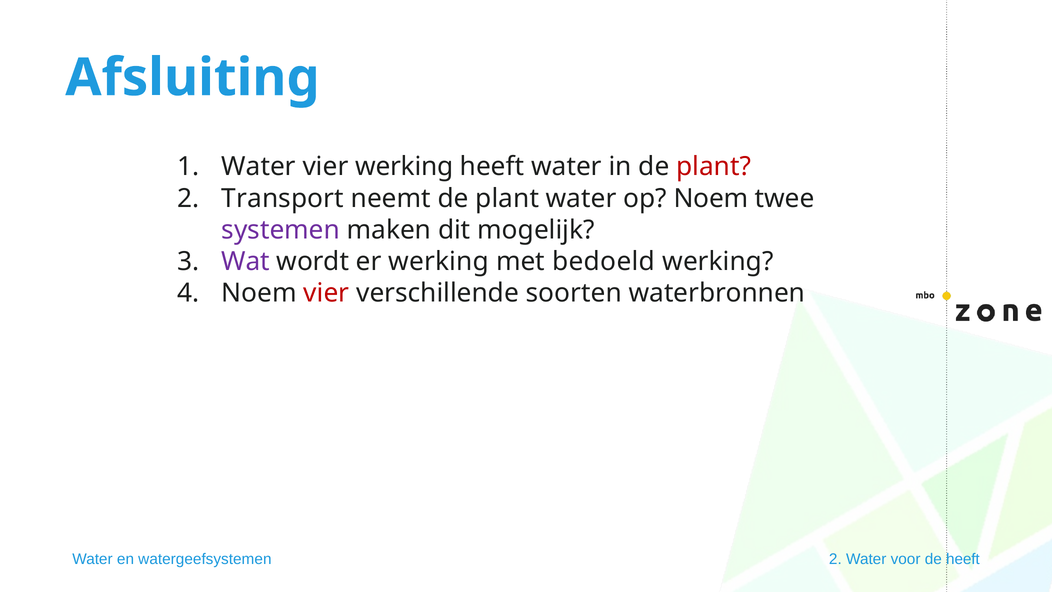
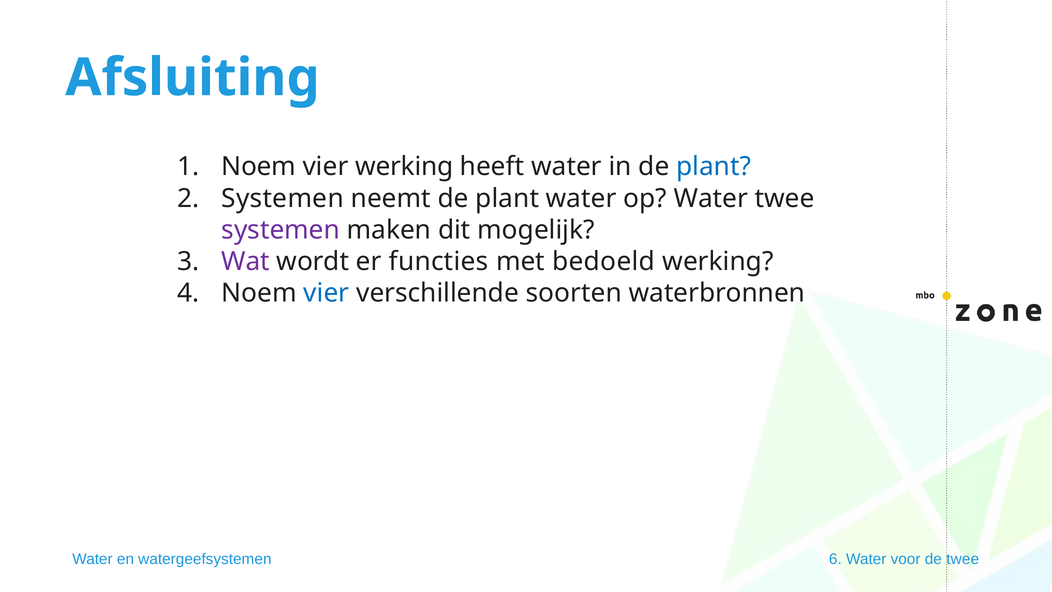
1 Water: Water -> Noem (259, 167)
plant colour: red -> blue (714, 167)
Transport: Transport -> Systemen (283, 198)
op Noem: Noem -> Water (711, 198)
er werking: werking -> functies (439, 261)
vier colour: red -> blue (326, 293)
watergeefsystemen 2: 2 -> 6 (835, 559)
de heeft: heeft -> twee (963, 559)
